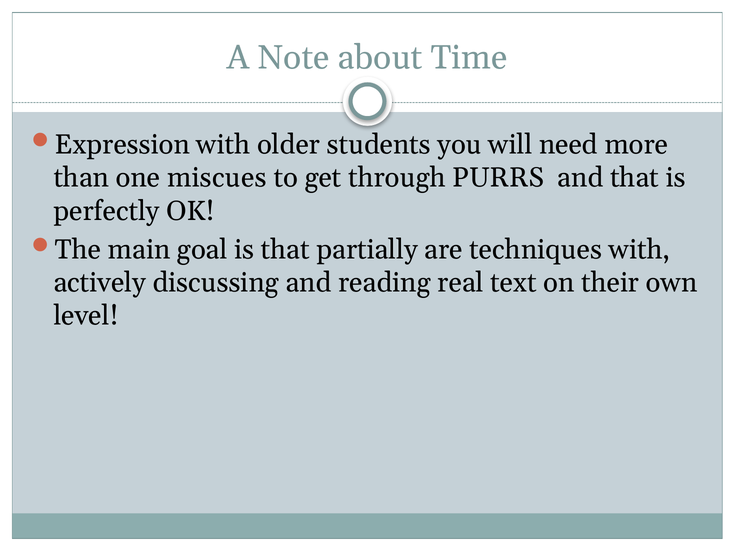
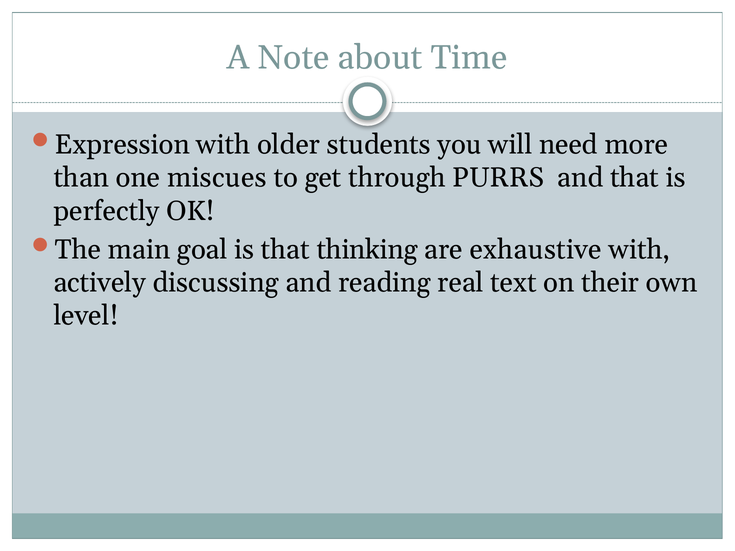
partially: partially -> thinking (367, 250)
techniques: techniques -> exhaustive (536, 250)
